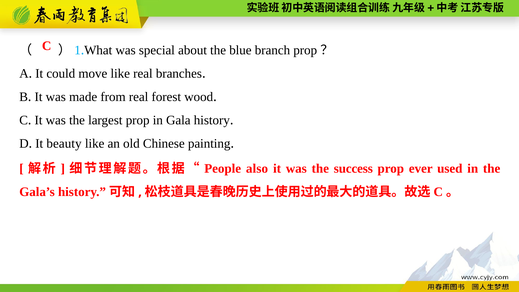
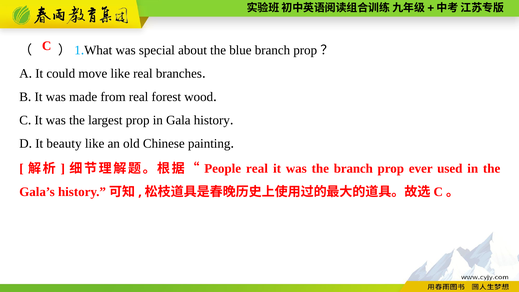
also: also -> real (257, 168)
the success: success -> branch (353, 168)
